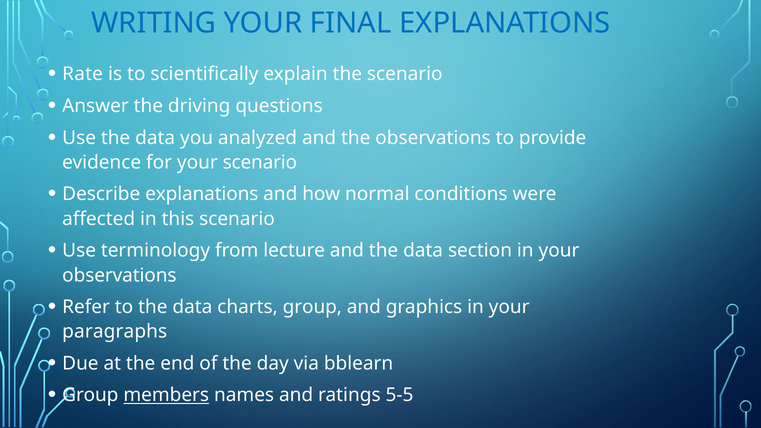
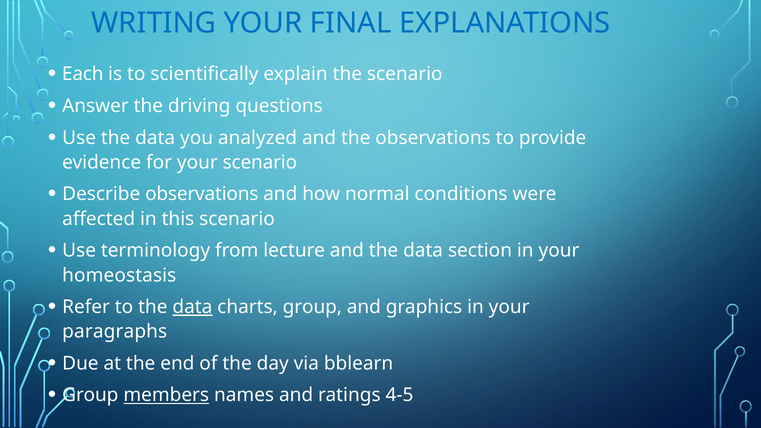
Rate: Rate -> Each (83, 74)
Describe explanations: explanations -> observations (202, 194)
observations: observations -> homeostasis (119, 275)
data underline: none -> present (192, 307)
5-5: 5-5 -> 4-5 (399, 395)
